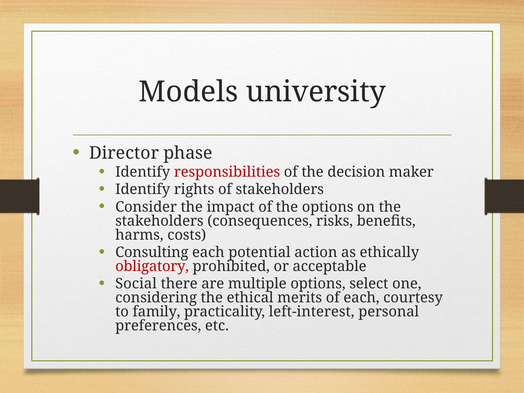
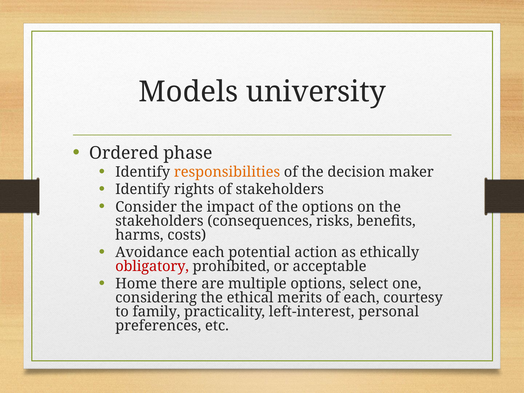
Director: Director -> Ordered (124, 153)
responsibilities colour: red -> orange (227, 172)
Consulting: Consulting -> Avoidance (152, 252)
Social: Social -> Home (136, 284)
